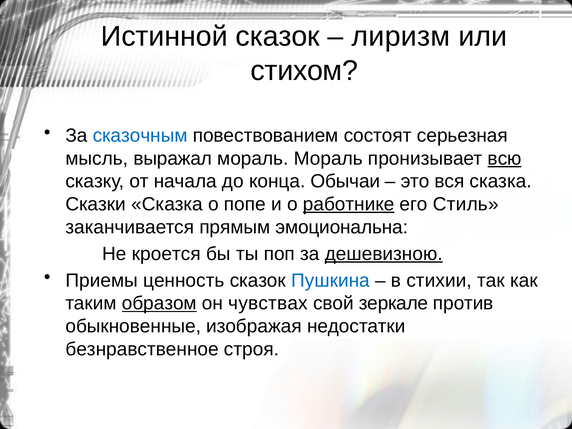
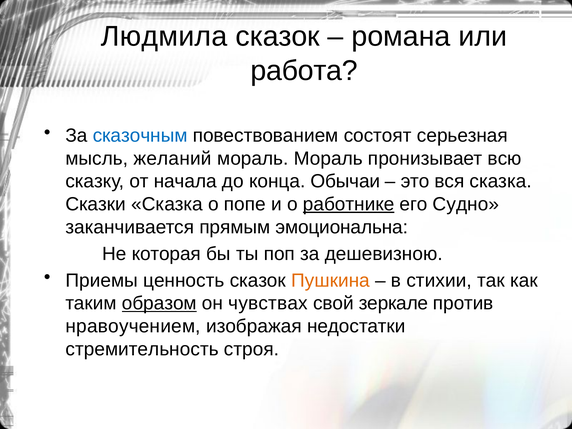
Истинной: Истинной -> Людмила (164, 36)
лиризм: лиризм -> романа (401, 36)
стихом: стихом -> работа (304, 71)
выражал: выражал -> желаний (173, 158)
всю underline: present -> none (505, 158)
Стиль: Стиль -> Судно (466, 204)
кроется: кроется -> которая (166, 254)
дешевизною underline: present -> none (384, 254)
Пушкина colour: blue -> orange (330, 280)
обыкновенные: обыкновенные -> нравоучением (133, 326)
безнравственное: безнравственное -> стремительность (142, 349)
